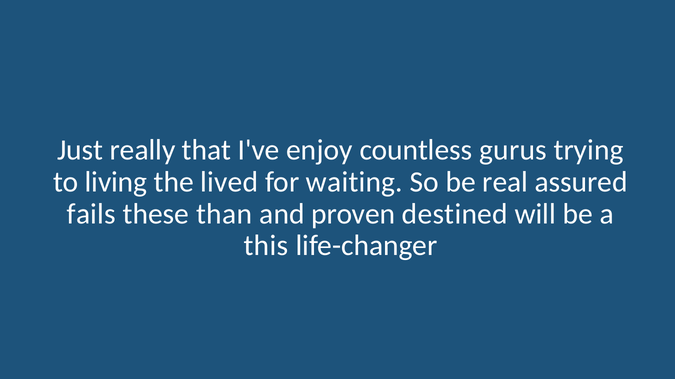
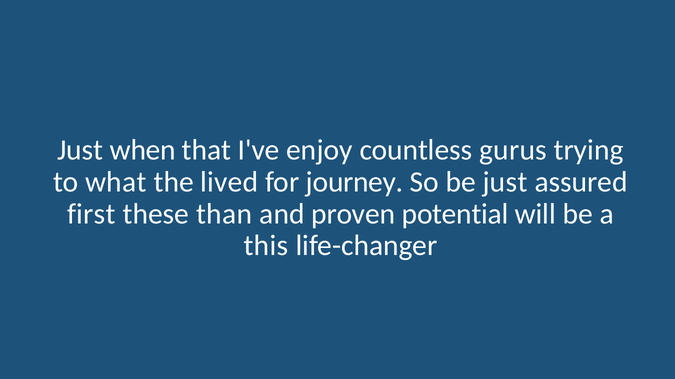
really: really -> when (143, 151)
living: living -> what (116, 182)
waiting: waiting -> journey (355, 182)
be real: real -> just (505, 182)
fails: fails -> first (91, 214)
destined: destined -> potential (455, 214)
